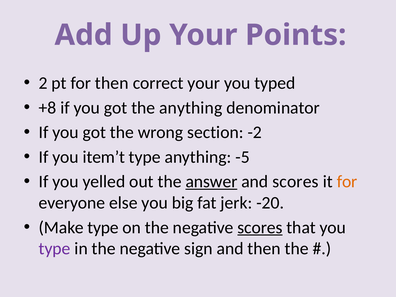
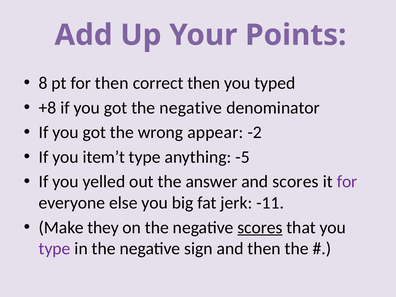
2: 2 -> 8 (43, 83)
correct your: your -> then (204, 83)
got the anything: anything -> negative (191, 108)
section: section -> appear (215, 132)
answer underline: present -> none (211, 182)
for colour: orange -> purple (347, 182)
-20: -20 -> -11 (270, 203)
Make type: type -> they (103, 227)
